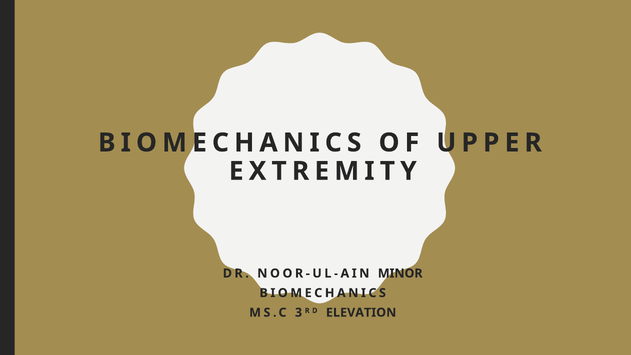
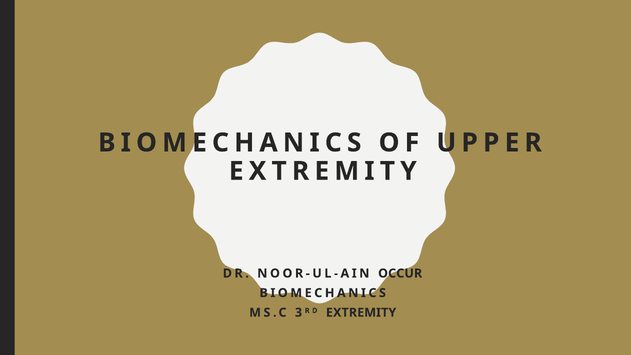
MINOR: MINOR -> OCCUR (400, 273)
ELEVATION: ELEVATION -> EXTREMITY (361, 313)
